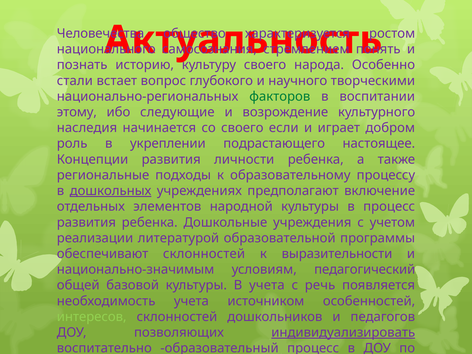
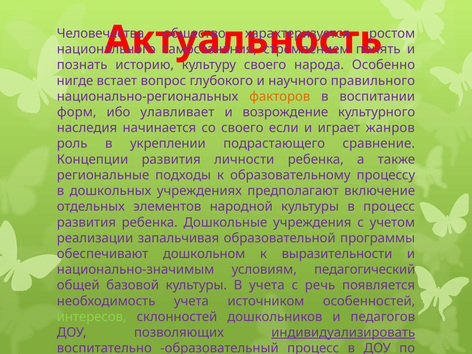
стали: стали -> нигде (75, 81)
творческими: творческими -> правильного (373, 81)
факторов colour: green -> orange (280, 96)
этому: этому -> форм (77, 112)
следующие: следующие -> улавливает (177, 112)
добром: добром -> жанров (390, 128)
настоящее: настоящее -> сравнение (379, 144)
дошкольных underline: present -> none (111, 191)
литературой: литературой -> запальчивая (179, 238)
обеспечивают склонностей: склонностей -> дошкольном (204, 254)
